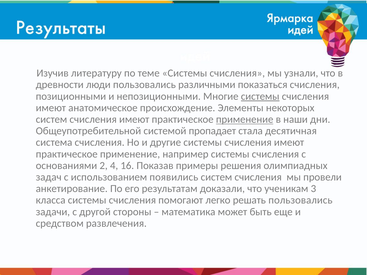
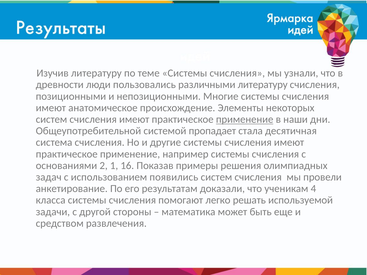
различными показаться: показаться -> литературу (263, 85)
системы underline: present -> none (260, 96)
4: 4 -> 1 (114, 166)
3: 3 -> 4 (313, 189)
решать пользовались: пользовались -> используемой (301, 200)
